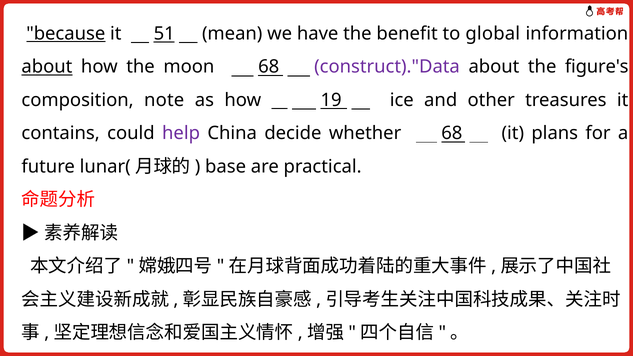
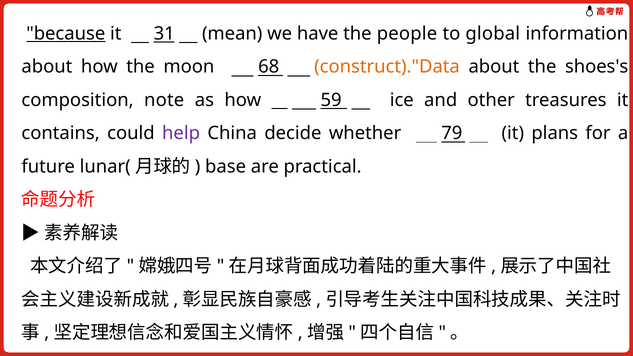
51: 51 -> 31 (164, 34)
benefit: benefit -> people (407, 34)
about underline: present -> none (47, 67)
construct)."Data colour: purple -> orange (387, 67)
figure's: figure's -> shoes's (597, 67)
19: 19 -> 59 (331, 100)
whether 68: 68 -> 79 (452, 133)
